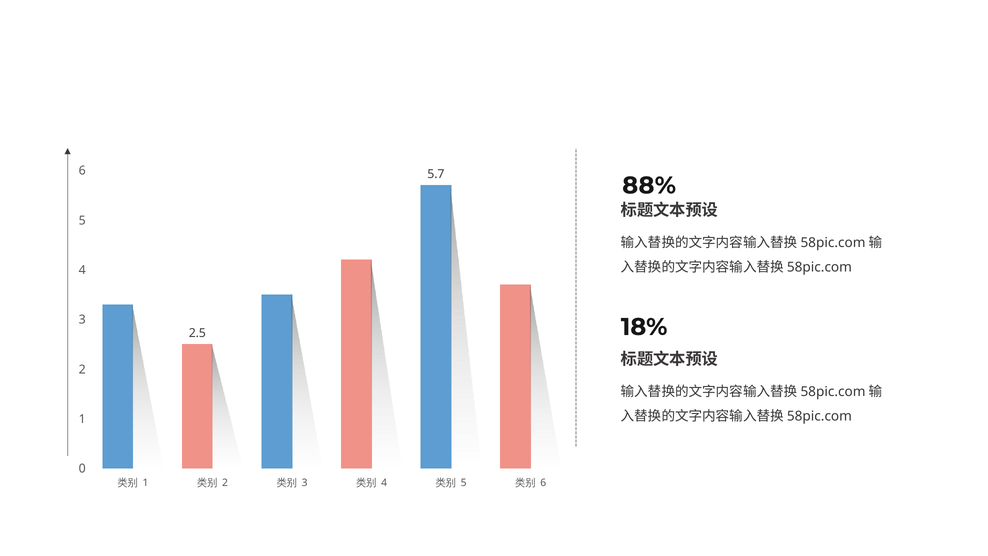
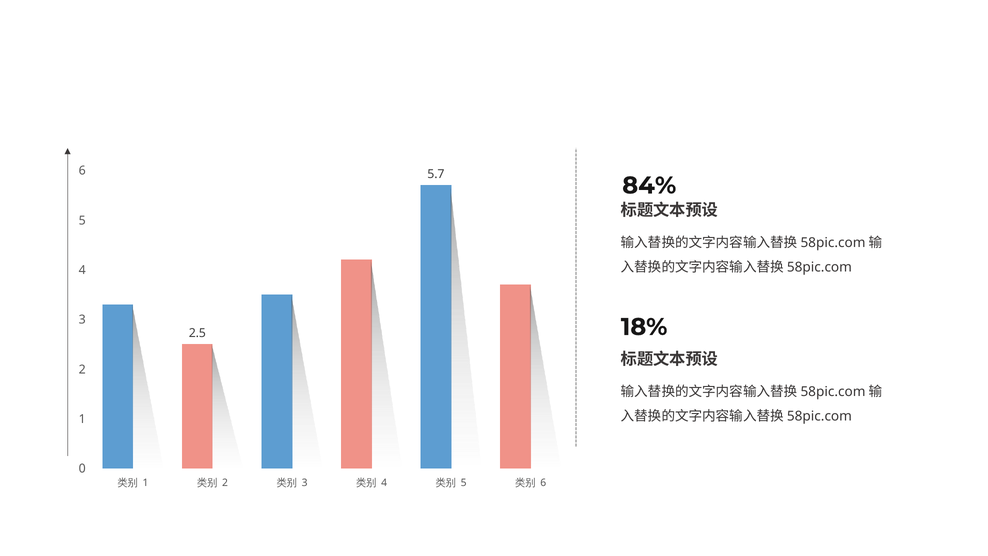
88%: 88% -> 84% (649, 185)
